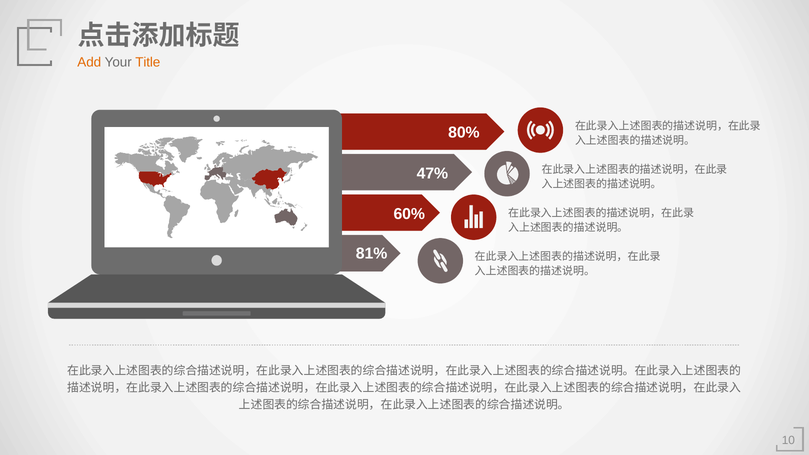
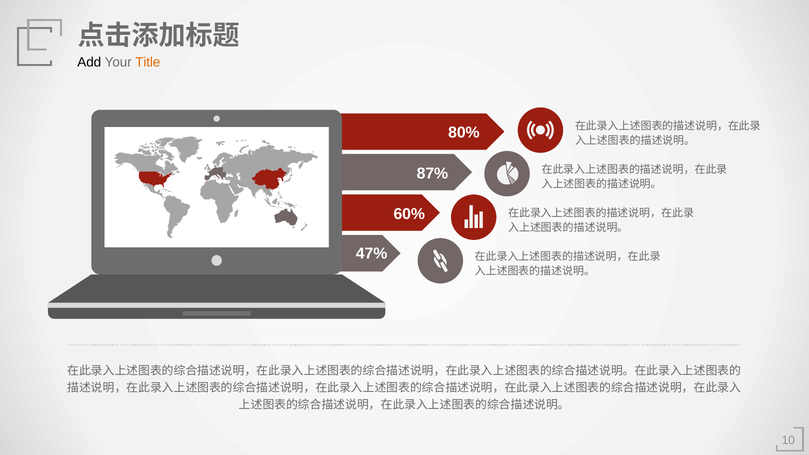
Add colour: orange -> black (89, 62)
47%: 47% -> 87% (432, 173)
81%: 81% -> 47% (372, 254)
